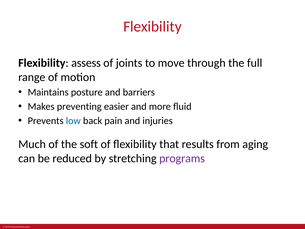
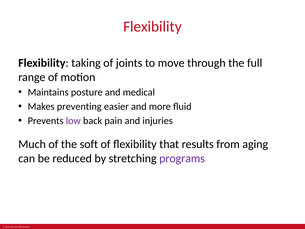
assess: assess -> taking (86, 63)
barriers: barriers -> medical (139, 92)
low colour: blue -> purple (73, 121)
